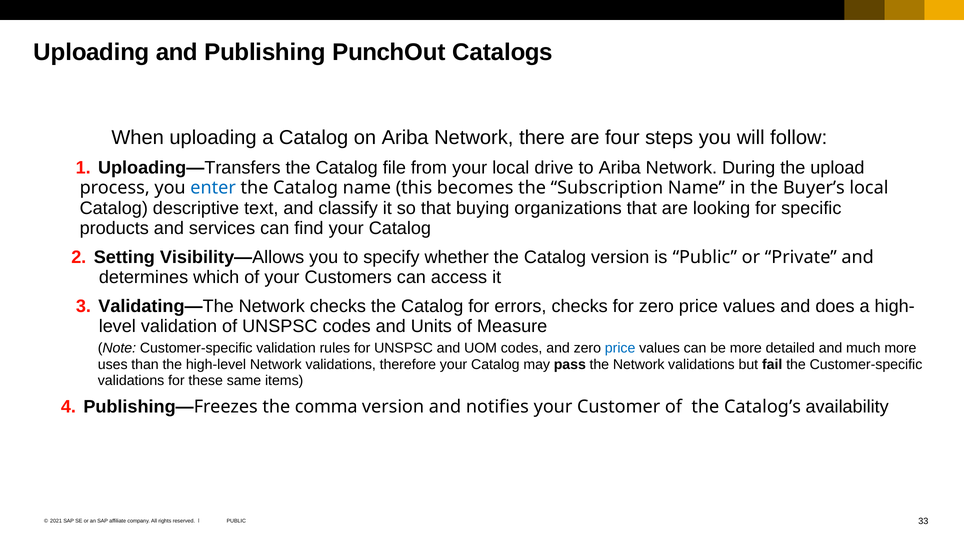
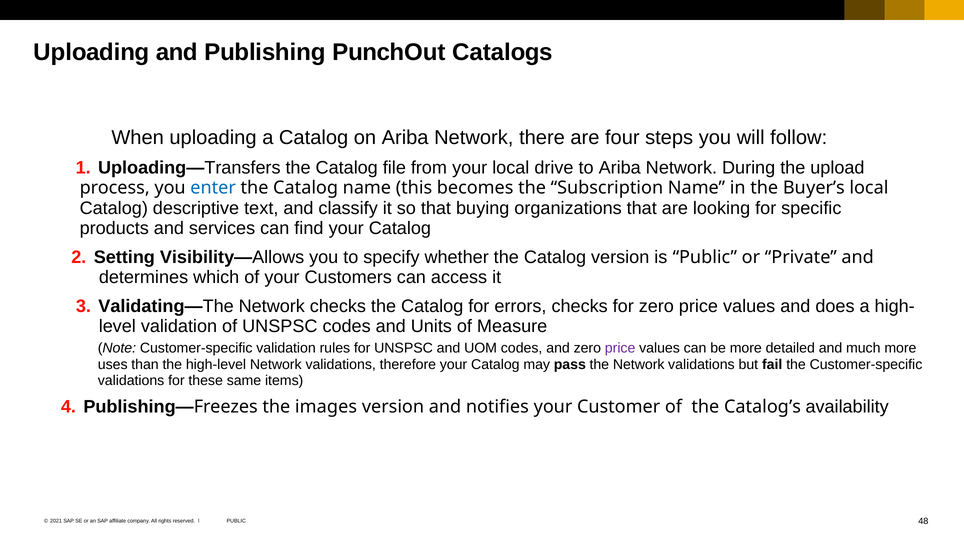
price colour: blue -> purple (620, 348)
comma: comma -> images (326, 407)
33: 33 -> 48 (923, 522)
